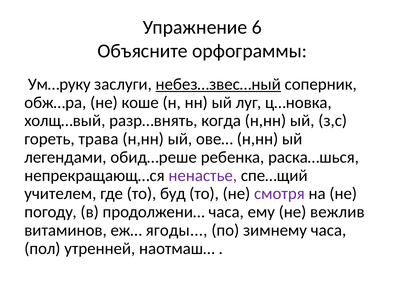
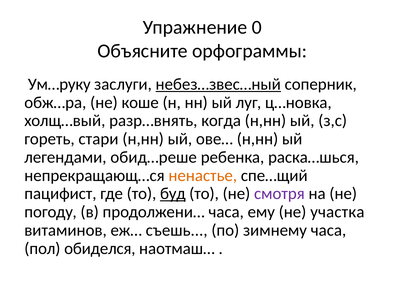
6: 6 -> 0 (257, 27)
трава: трава -> стари (98, 139)
ненастье colour: purple -> orange (203, 175)
учителем: учителем -> пацифист (60, 194)
буд underline: none -> present (173, 194)
вежлив: вежлив -> участка (337, 212)
ягоды: ягоды -> съешь (177, 230)
утренней: утренней -> обиделся (100, 248)
